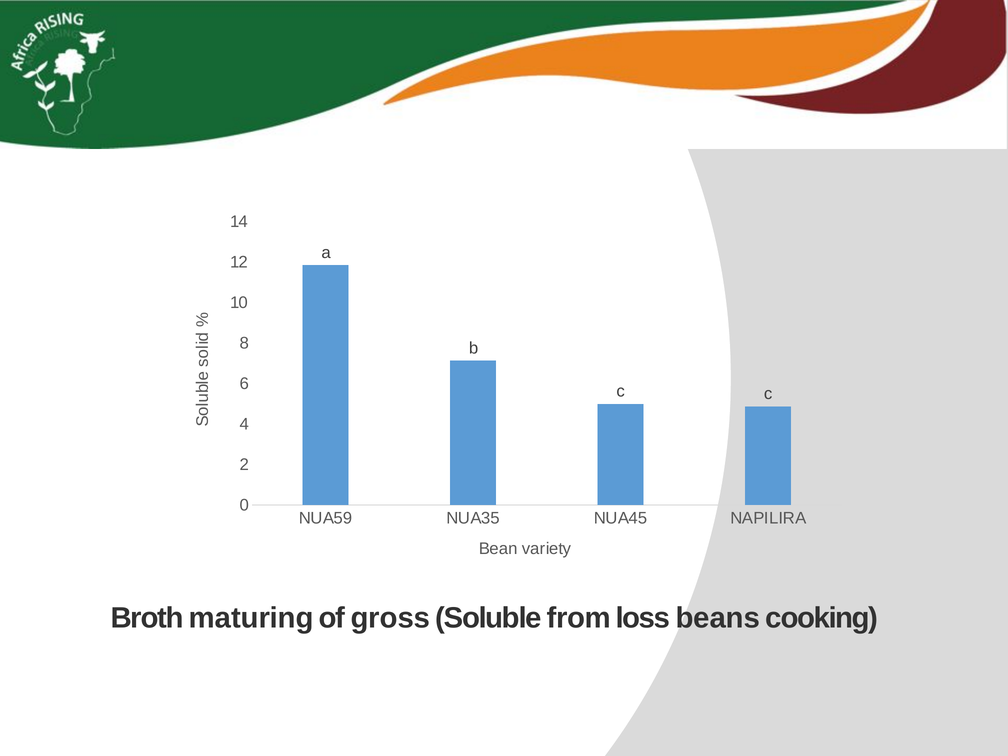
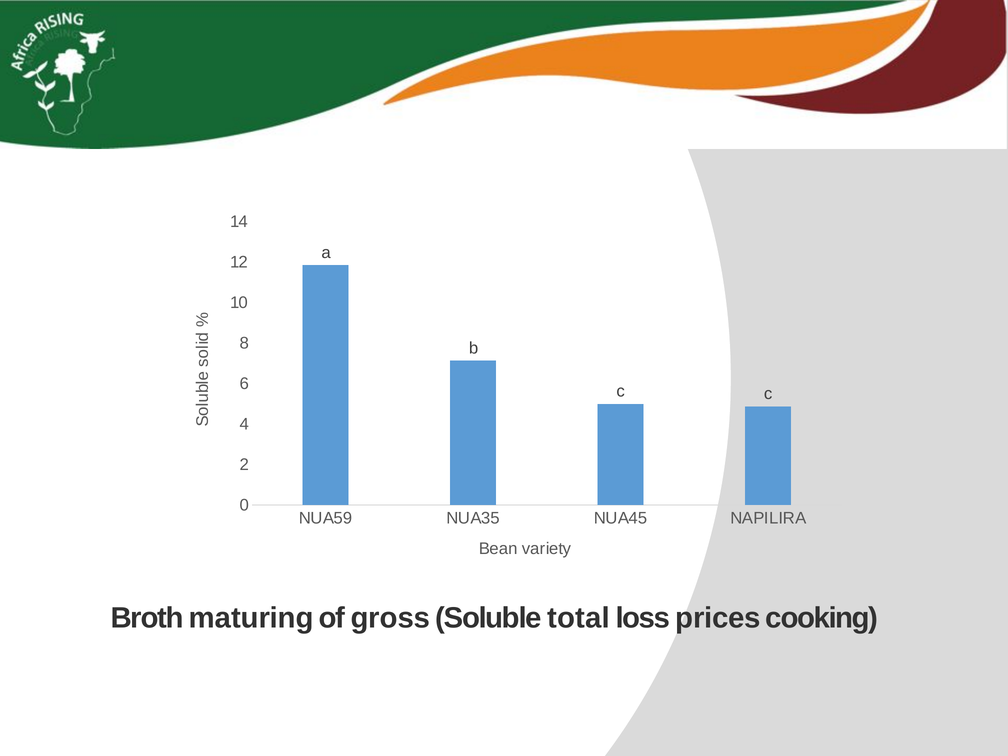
from: from -> total (579, 618)
beans: beans -> prices (718, 618)
